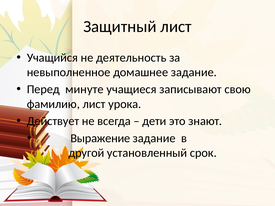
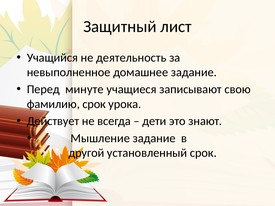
фамилию лист: лист -> срок (94, 104)
Выражение: Выражение -> Мышление (100, 138)
